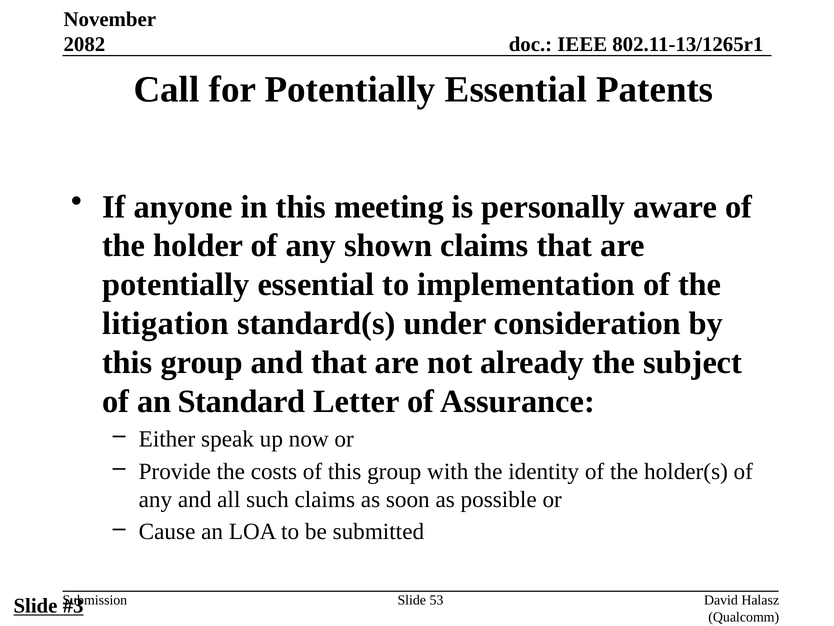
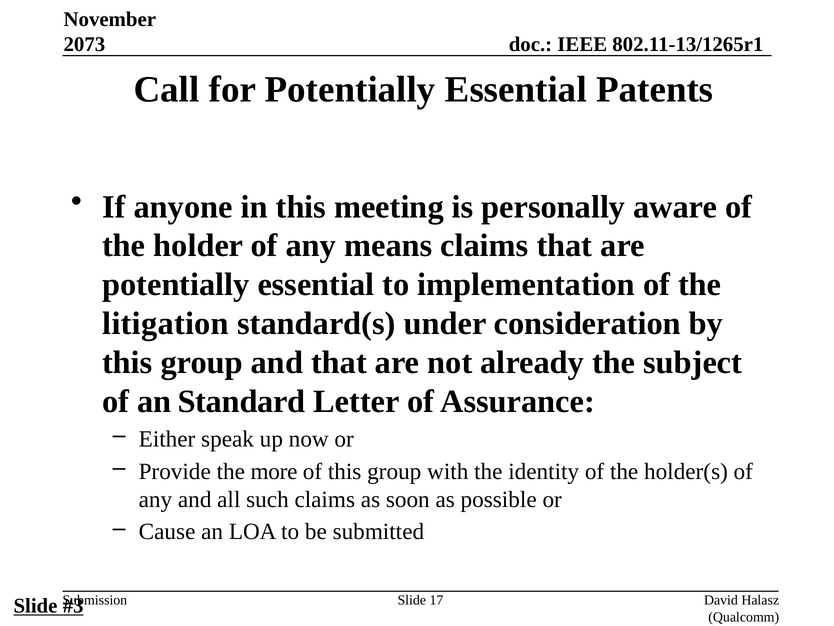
2082: 2082 -> 2073 (84, 45)
shown: shown -> means (388, 246)
costs: costs -> more (274, 471)
53: 53 -> 17 (436, 600)
